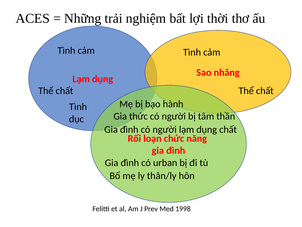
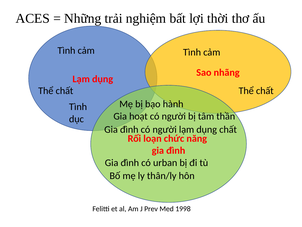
thức: thức -> hoạt (138, 116)
